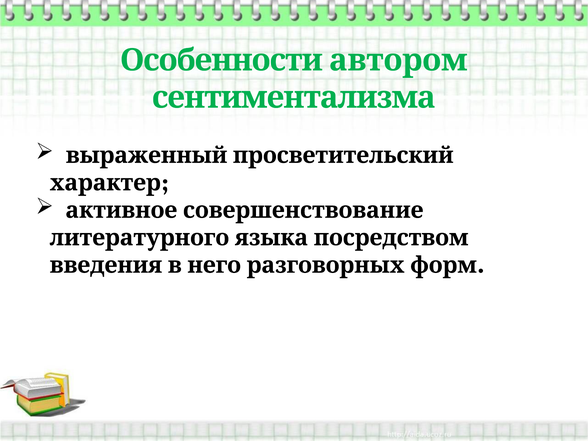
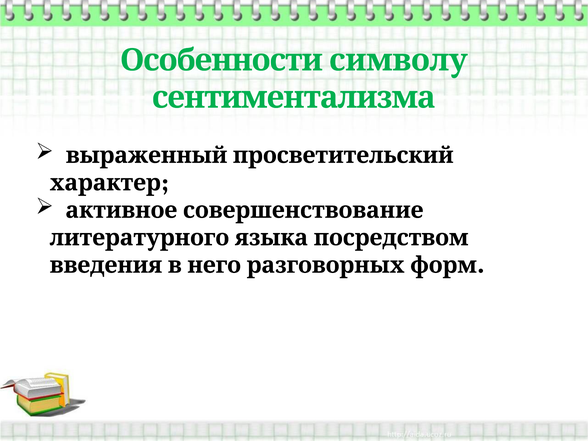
автором: автором -> символу (398, 60)
